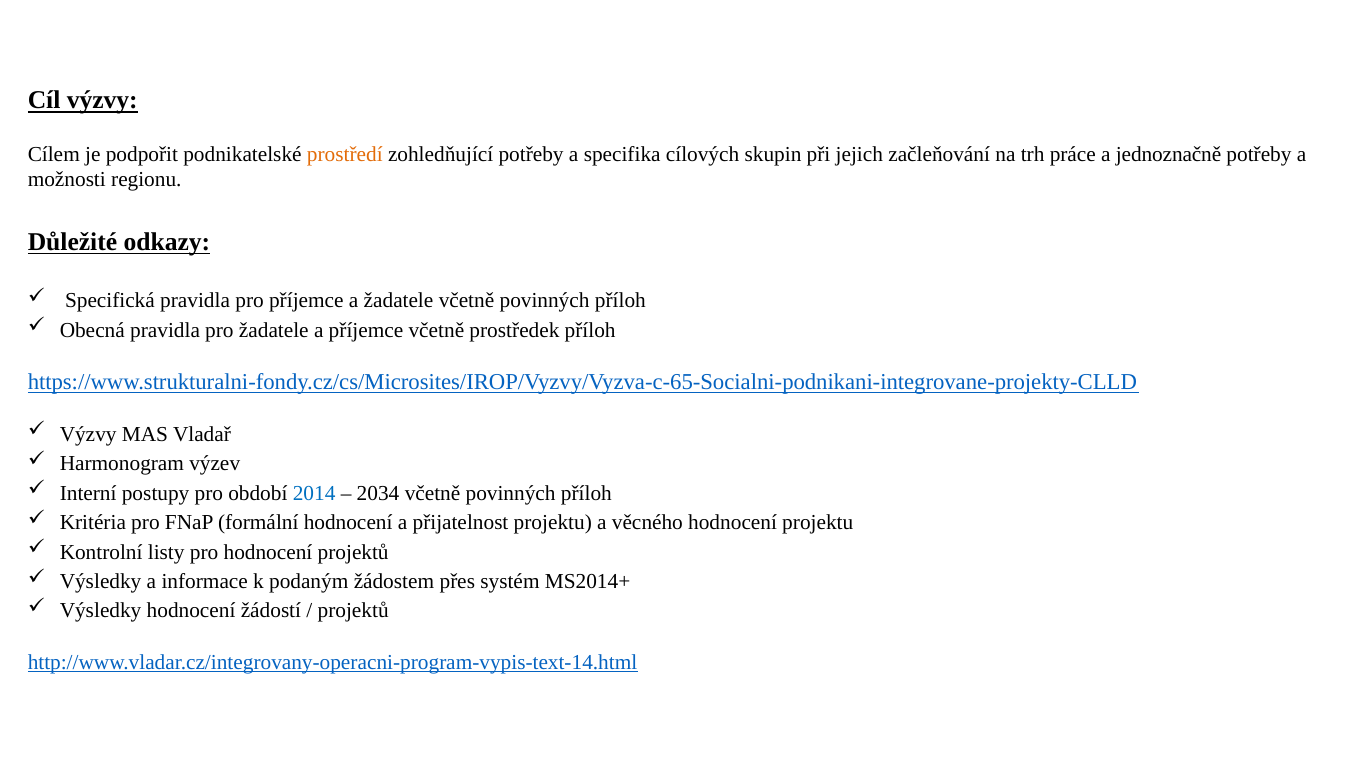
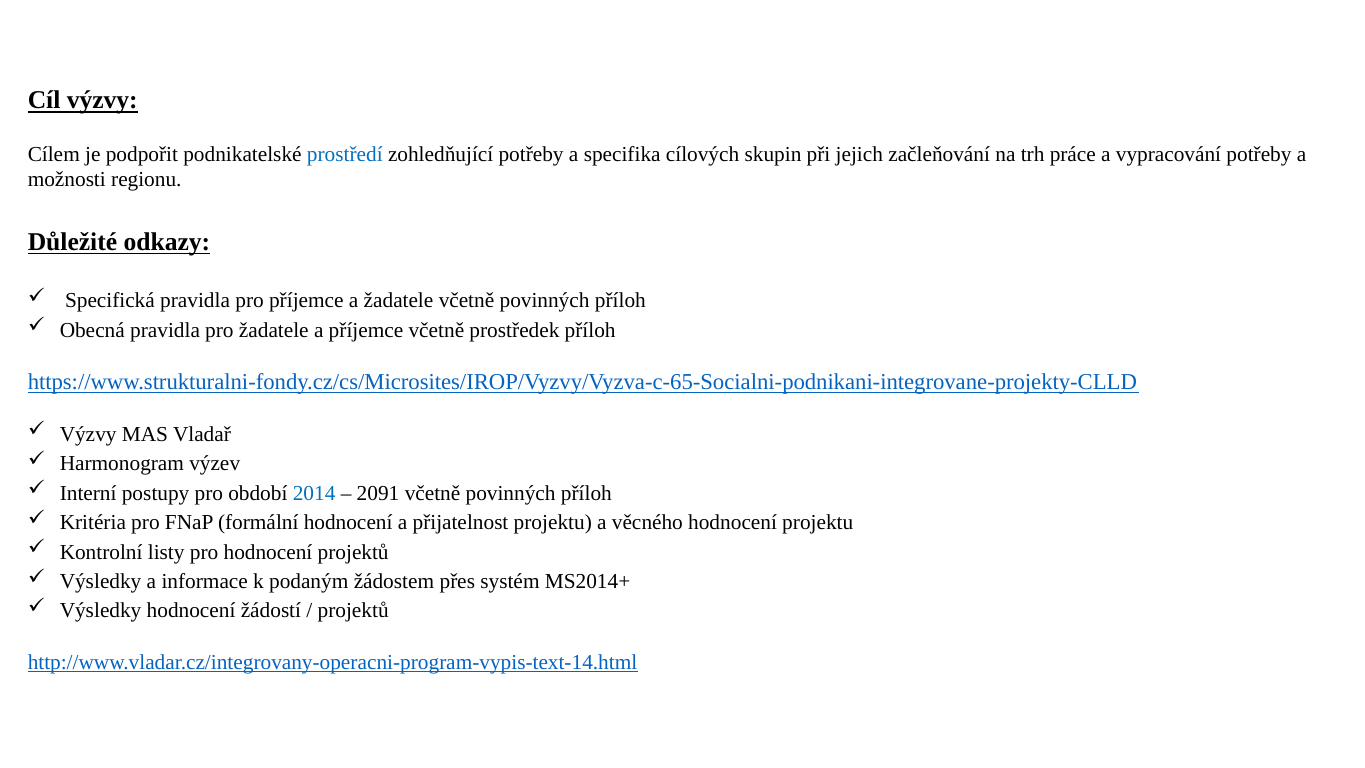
prostředí colour: orange -> blue (345, 154)
jednoznačně: jednoznačně -> vypracování (1168, 154)
2034: 2034 -> 2091 (378, 493)
